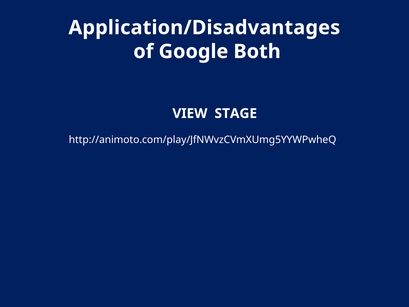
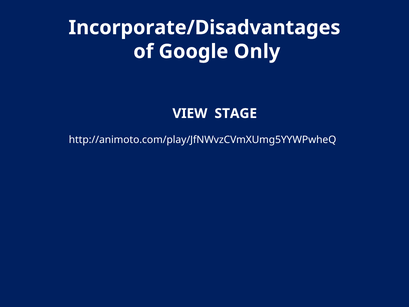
Application/Disadvantages: Application/Disadvantages -> Incorporate/Disadvantages (204, 28)
Both: Both -> Only (257, 51)
